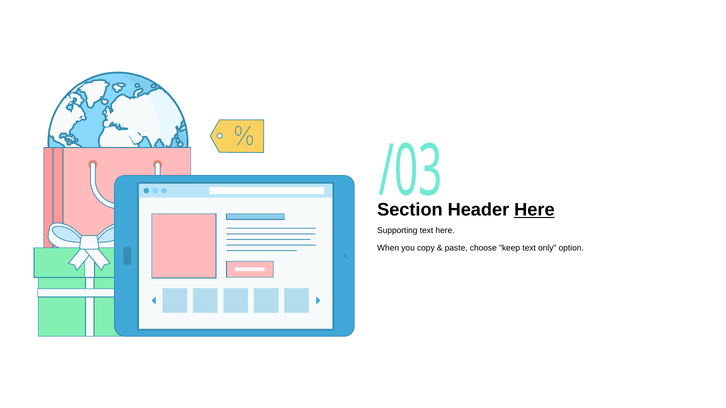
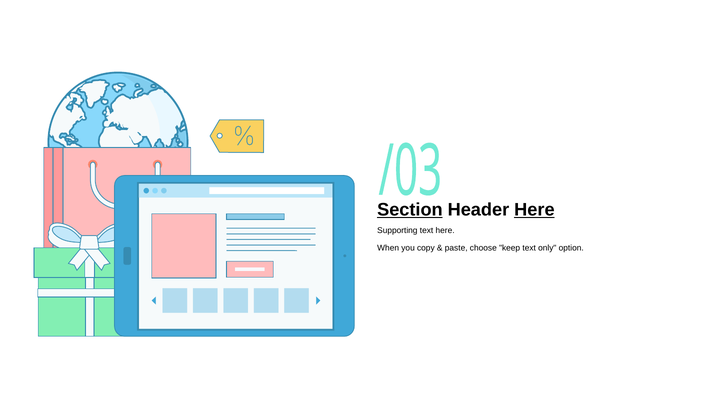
Section underline: none -> present (410, 210)
